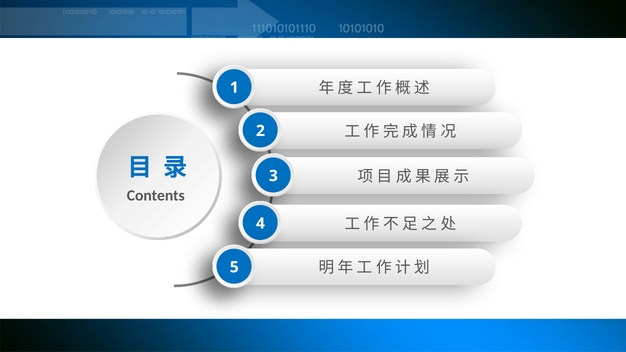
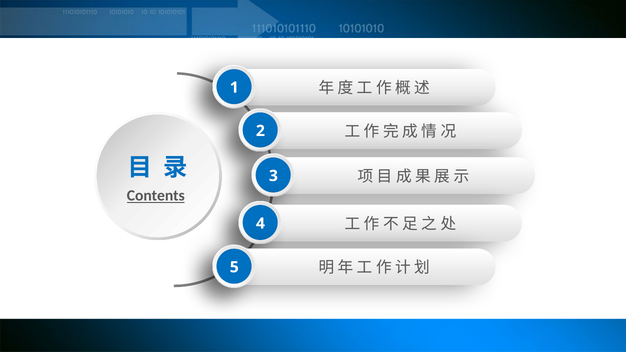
Contents underline: none -> present (156, 196)
